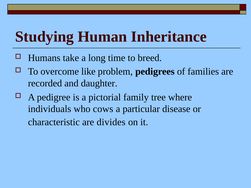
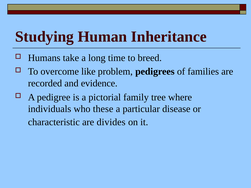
daughter: daughter -> evidence (99, 83)
cows: cows -> these (103, 109)
